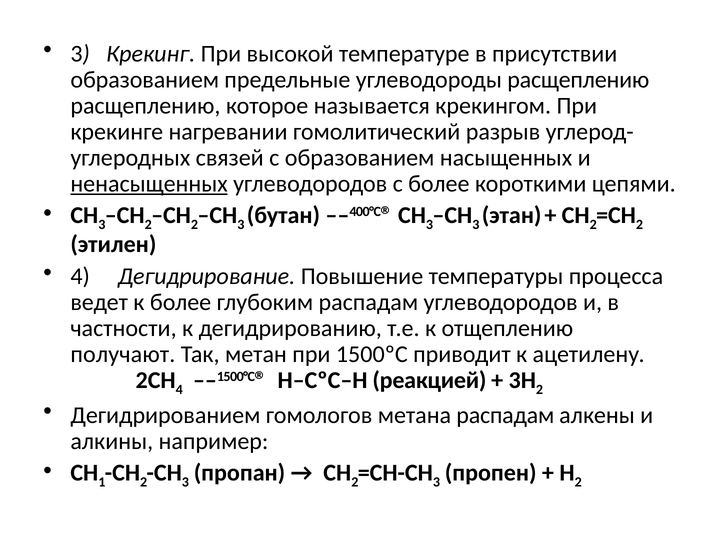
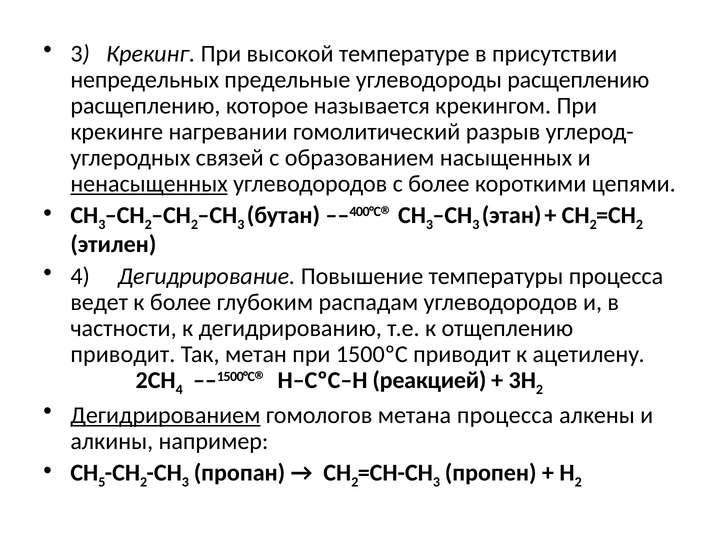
образованием: образованием -> непредельных (145, 80)
получают: получают -> приводит (123, 354)
Дегидрированием underline: none -> present (165, 415)
метана распадам: распадам -> процесса (505, 415)
1: 1 -> 5 (102, 482)
